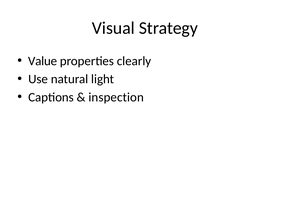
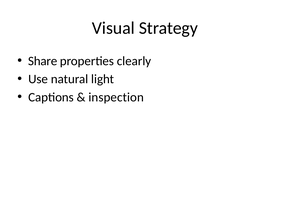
Value: Value -> Share (43, 61)
